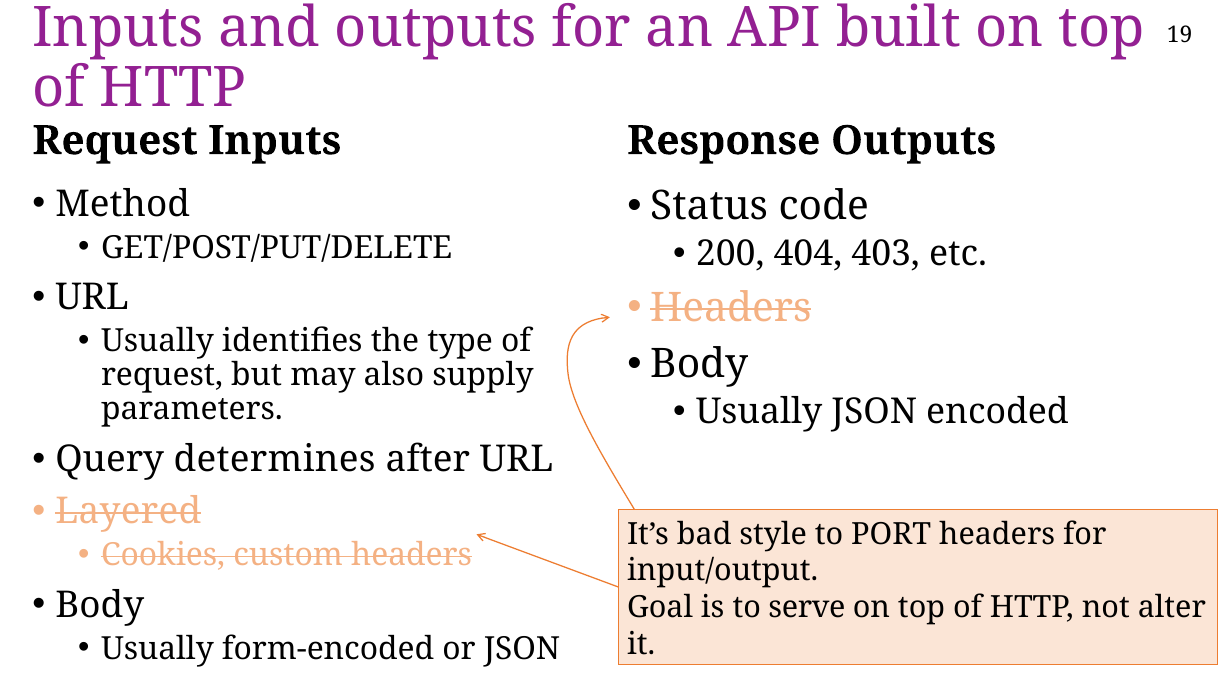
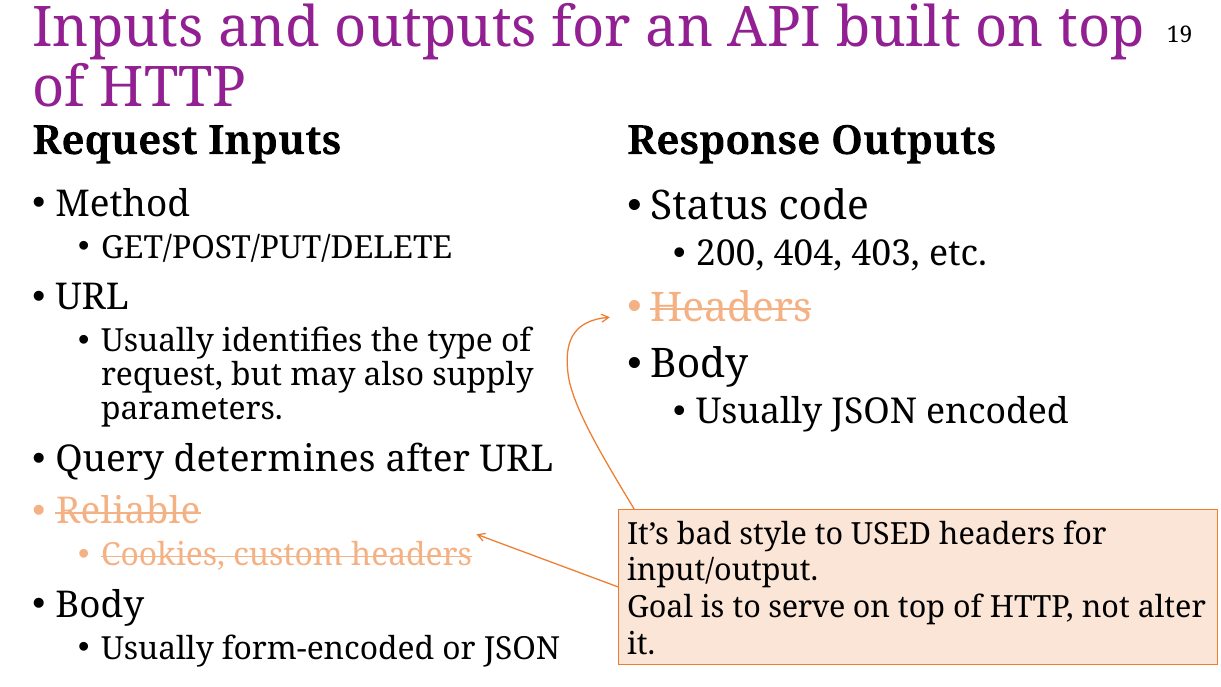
Layered: Layered -> Reliable (128, 512)
PORT: PORT -> USED (891, 534)
